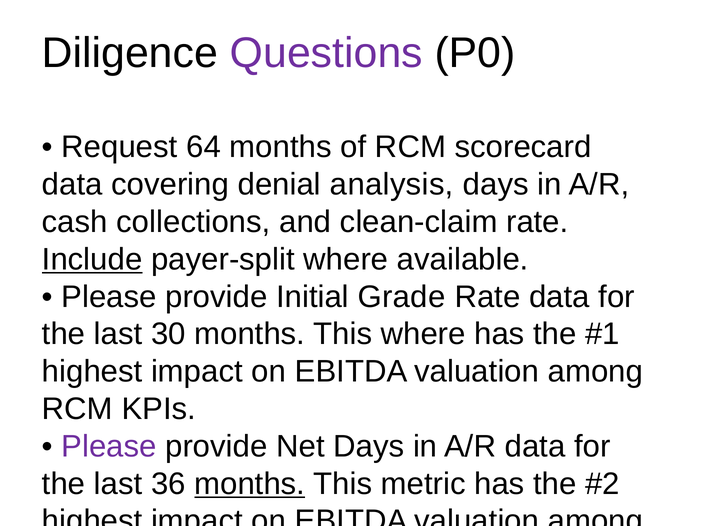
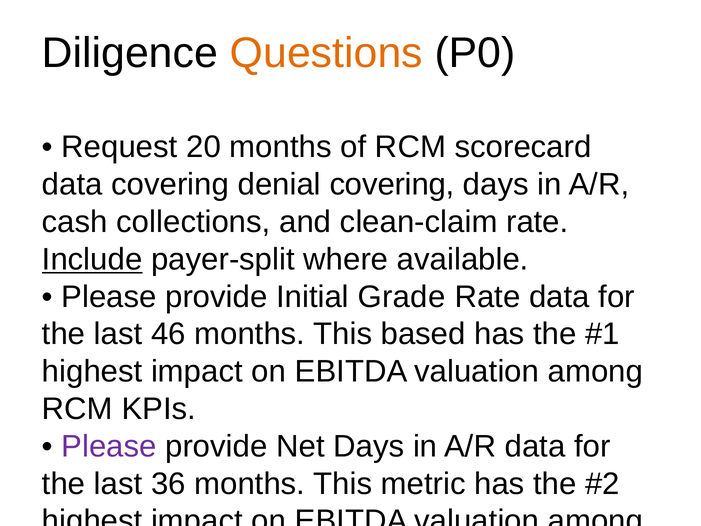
Questions colour: purple -> orange (326, 53)
64: 64 -> 20 (203, 147)
denial analysis: analysis -> covering (392, 184)
30: 30 -> 46 (168, 334)
This where: where -> based (423, 334)
months underline: present -> none (250, 484)
